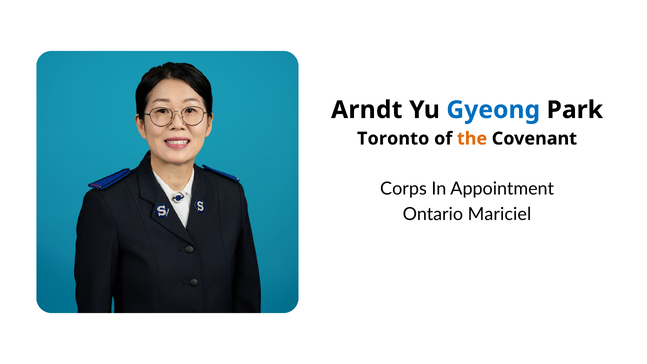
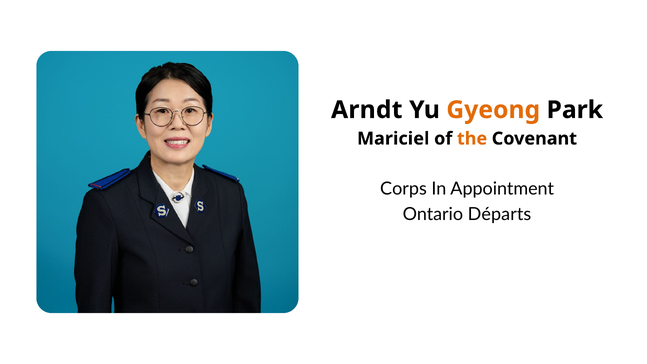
Gyeong colour: blue -> orange (493, 110)
Toronto: Toronto -> Mariciel (393, 139)
Mariciel: Mariciel -> Départs (499, 214)
